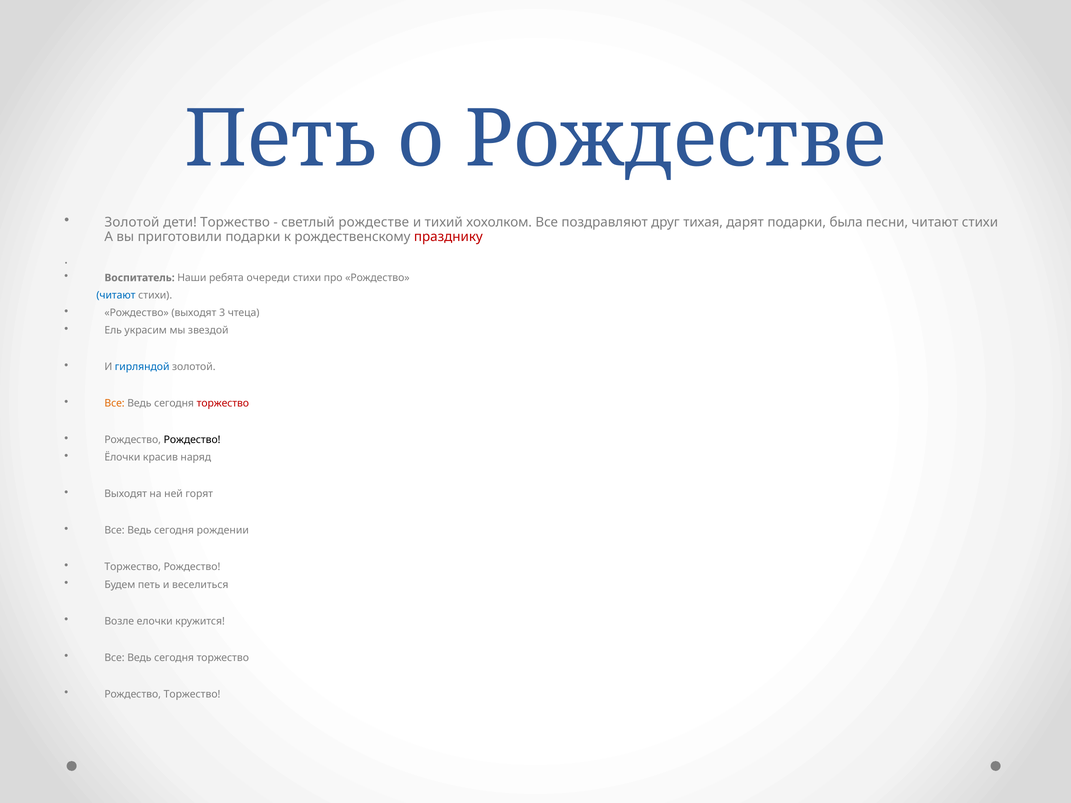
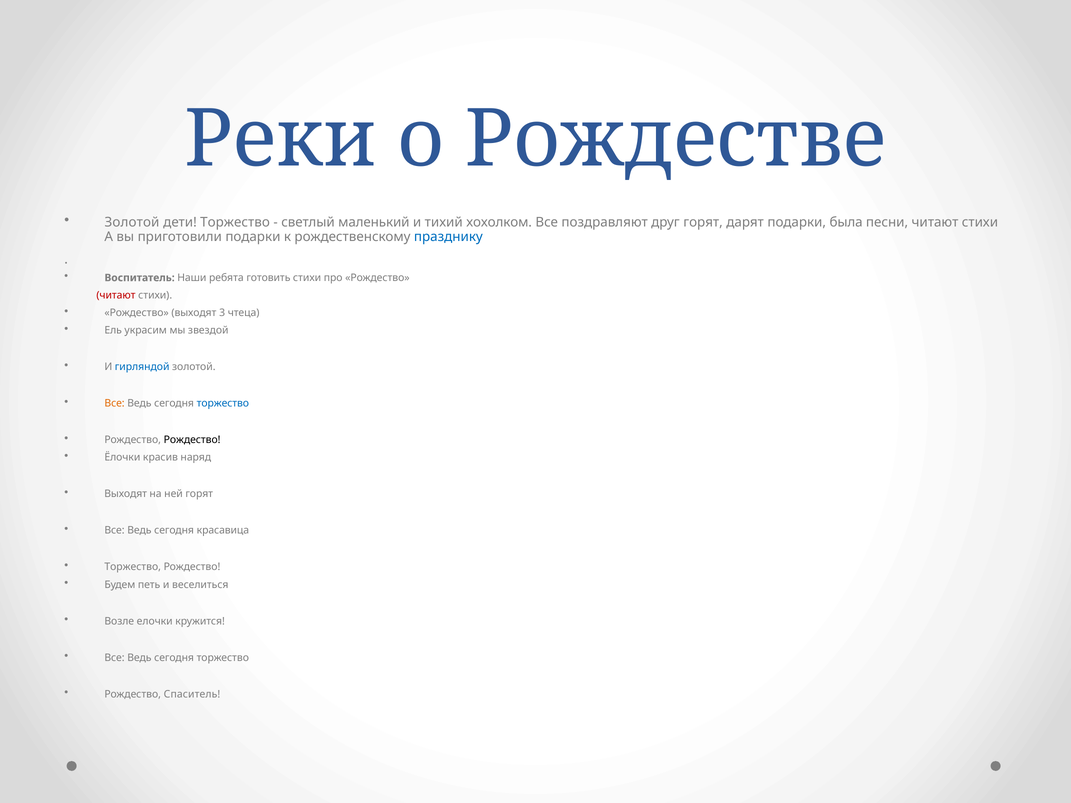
Петь: Петь -> Реки (281, 139)
светлый рождестве: рождестве -> маленький (374, 222)
друг тихая: тихая -> горят (703, 222)
празднику colour: red -> blue (448, 237)
очереди: очереди -> готовить (268, 278)
читают colour: blue -> red (116, 295)
торжество colour: red -> blue (223, 404)
рождении: рождении -> красавица (223, 531)
Рождество Торжество: Торжество -> Спаситель (192, 694)
